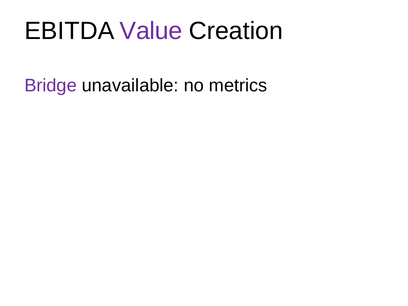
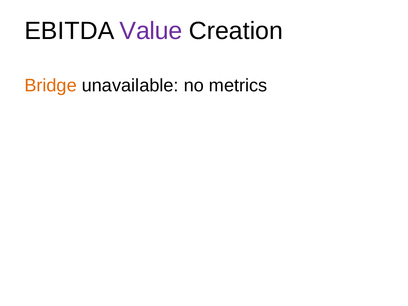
Bridge colour: purple -> orange (51, 86)
